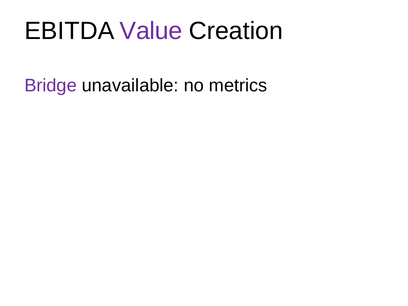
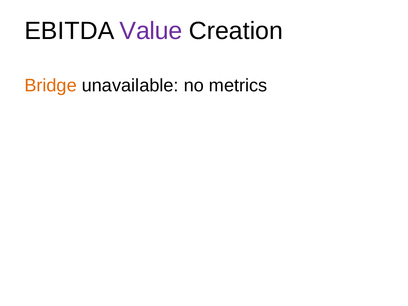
Bridge colour: purple -> orange (51, 86)
